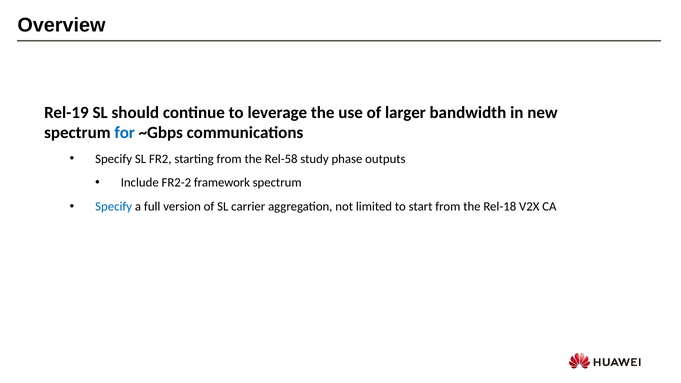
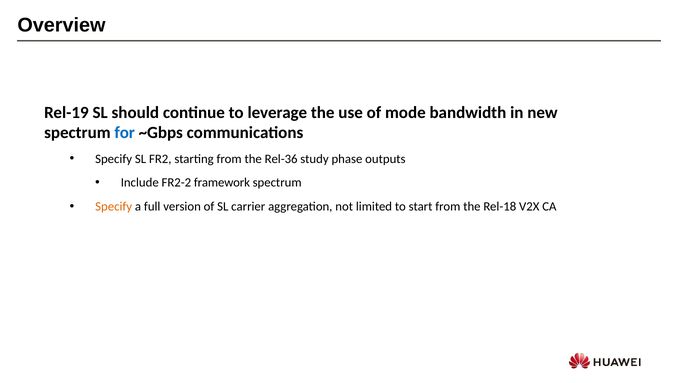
larger: larger -> mode (405, 112)
Rel-58: Rel-58 -> Rel-36 (281, 159)
Specify colour: blue -> orange (114, 207)
